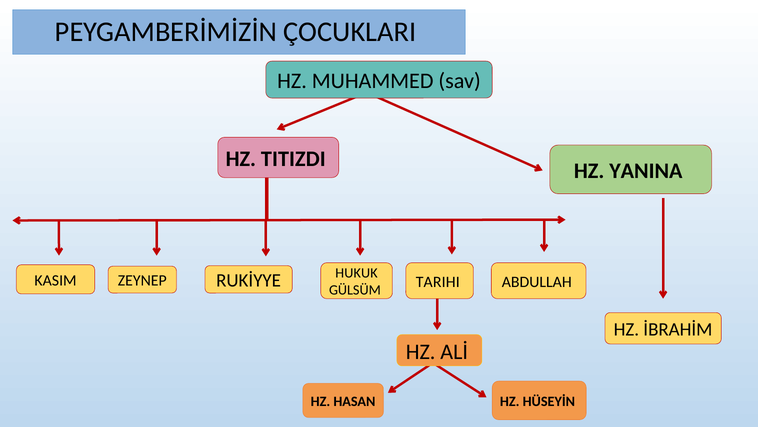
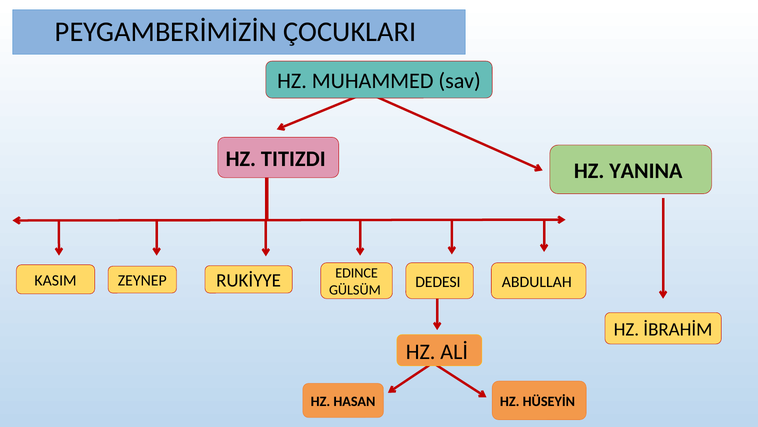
HUKUK: HUKUK -> EDINCE (357, 273)
TARIHI: TARIHI -> DEDESI (438, 281)
